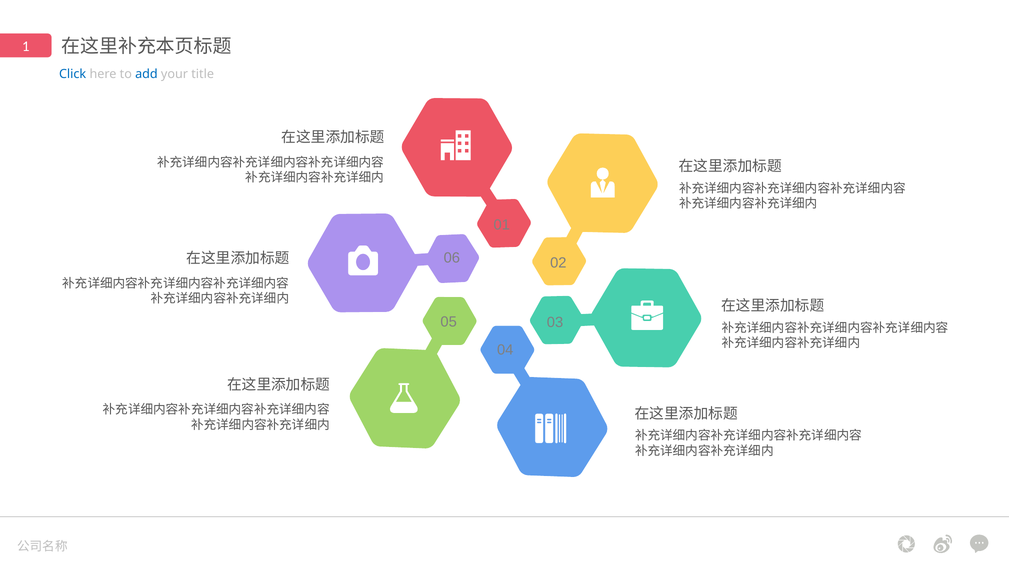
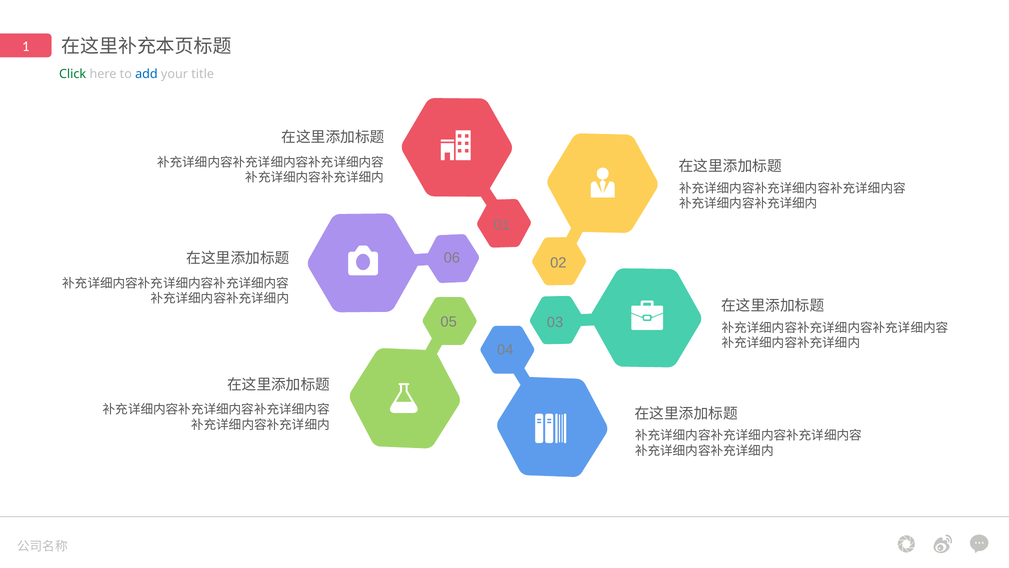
Click colour: blue -> green (73, 74)
